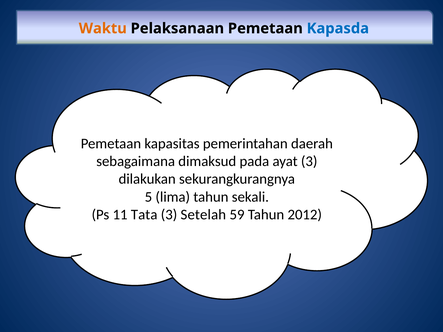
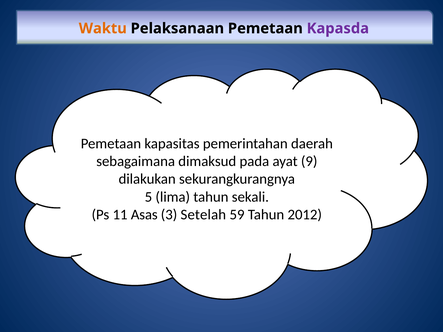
Kapasda colour: blue -> purple (338, 28)
ayat 3: 3 -> 9 (309, 162)
Tata: Tata -> Asas (144, 215)
